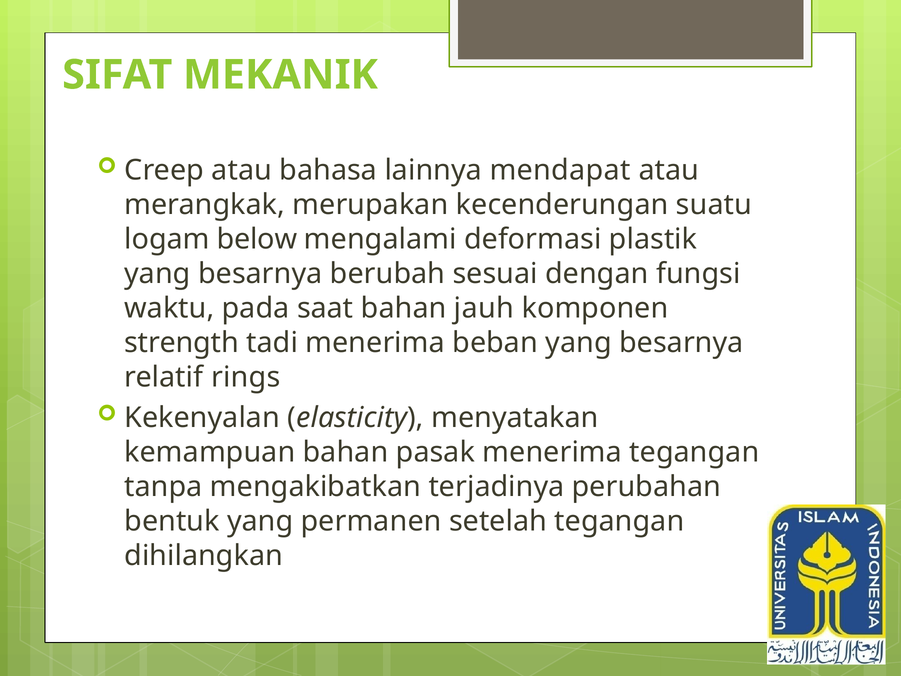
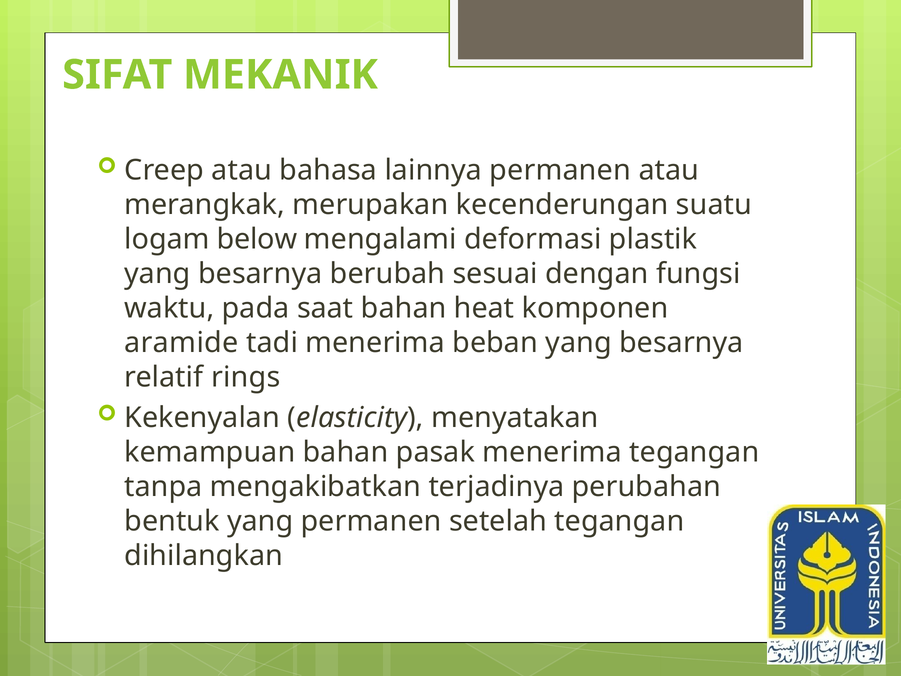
lainnya mendapat: mendapat -> permanen (560, 170)
jauh: jauh -> heat (484, 308)
strength: strength -> aramide (181, 343)
